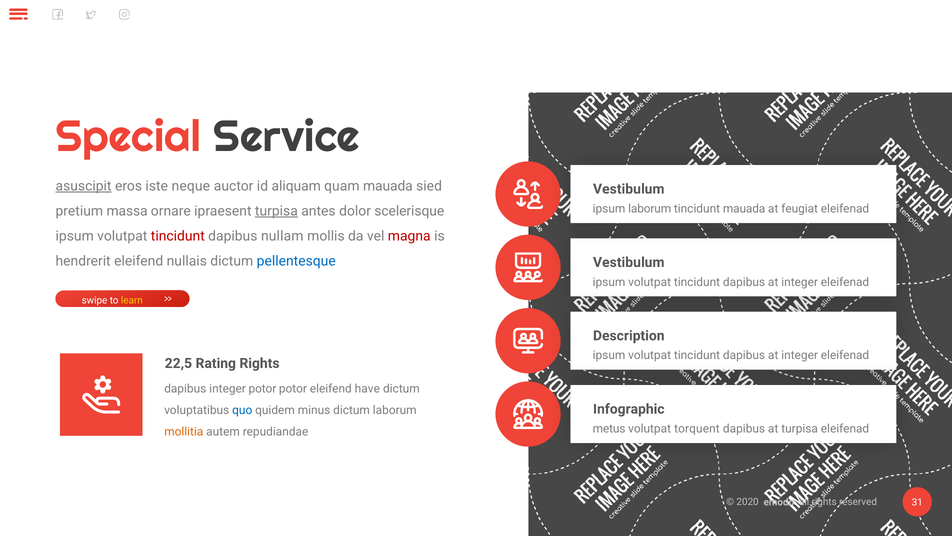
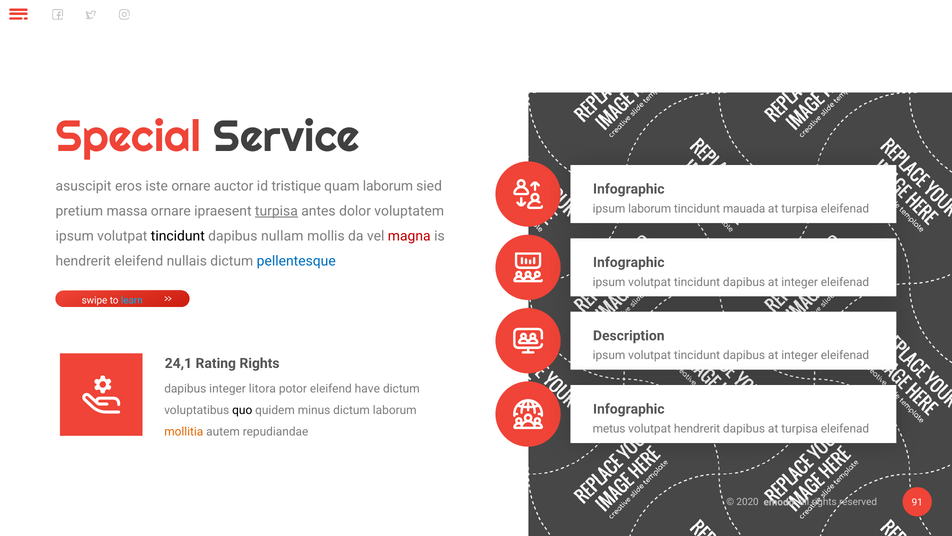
asuscipit underline: present -> none (84, 186)
iste neque: neque -> ornare (191, 186)
aliquam: aliquam -> tristique (296, 186)
quam mauada: mauada -> laborum (388, 186)
Vestibulum: Vestibulum -> Infographic (629, 189)
feugiat: feugiat -> turpisa (800, 209)
scelerisque: scelerisque -> voluptatem (409, 211)
tincidunt colour: red -> black (178, 236)
Vestibulum: Vestibulum -> Infographic (629, 262)
learn colour: yellow -> light blue (132, 300)
22,5: 22,5 -> 24,1 (178, 363)
integer potor: potor -> litora (262, 388)
quo colour: blue -> black (242, 410)
volutpat torquent: torquent -> hendrerit (697, 428)
31: 31 -> 91 (917, 502)
